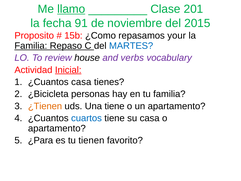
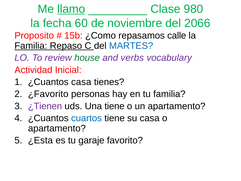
201: 201 -> 980 (193, 9)
91: 91 -> 60 (81, 23)
2015: 2015 -> 2066 (197, 23)
your: your -> calle (177, 36)
house colour: black -> green (87, 58)
Inicial underline: present -> none (68, 70)
¿Bicicleta: ¿Bicicleta -> ¿Favorito (48, 94)
¿Tienen colour: orange -> purple (45, 106)
¿Para: ¿Para -> ¿Esta (40, 140)
tienen: tienen -> garaje (91, 140)
